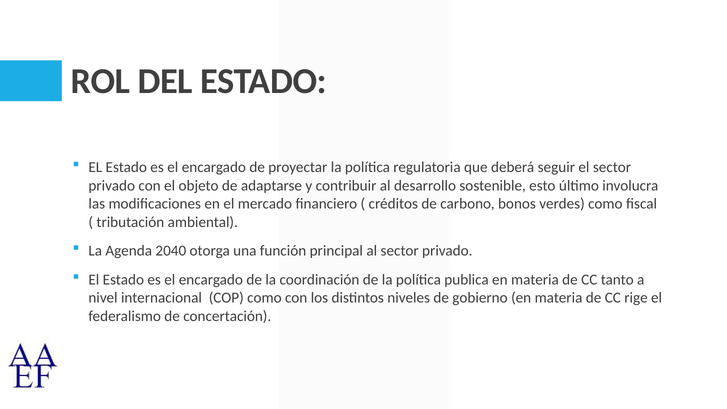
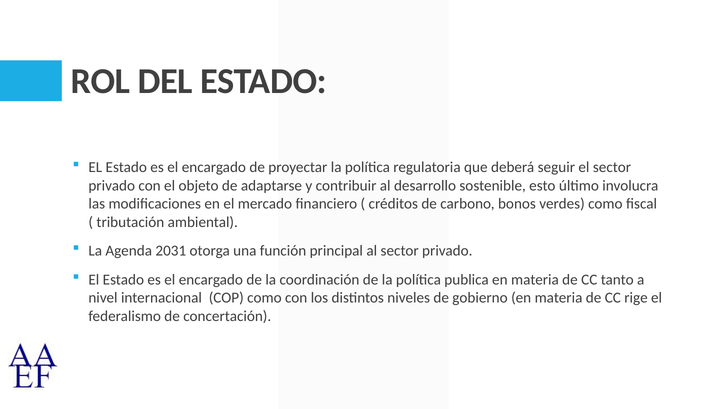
2040: 2040 -> 2031 (171, 251)
